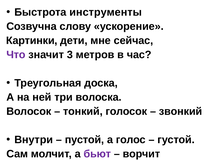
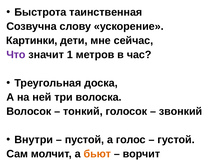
инструменты: инструменты -> таинственная (106, 12)
3: 3 -> 1 (70, 55)
бьют colour: purple -> orange (97, 153)
